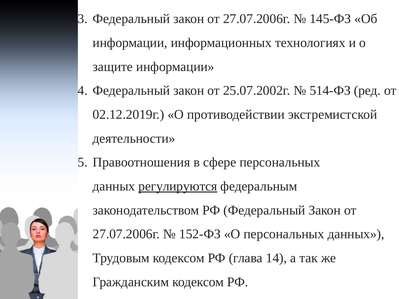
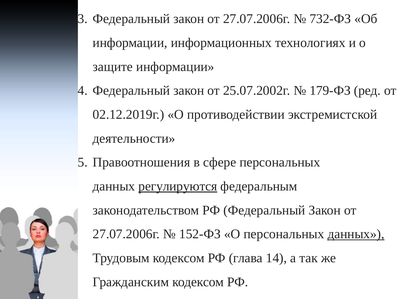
145-ФЗ: 145-ФЗ -> 732-ФЗ (330, 19)
514-ФЗ: 514-ФЗ -> 179-ФЗ (330, 91)
данных underline: none -> present (356, 234)
